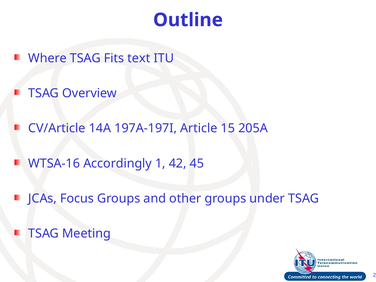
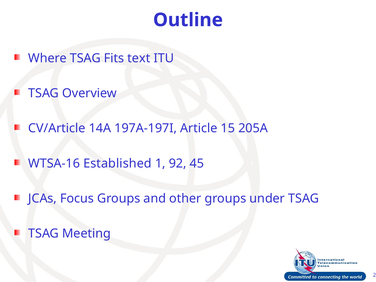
Accordingly: Accordingly -> Established (117, 163)
42: 42 -> 92 (178, 163)
